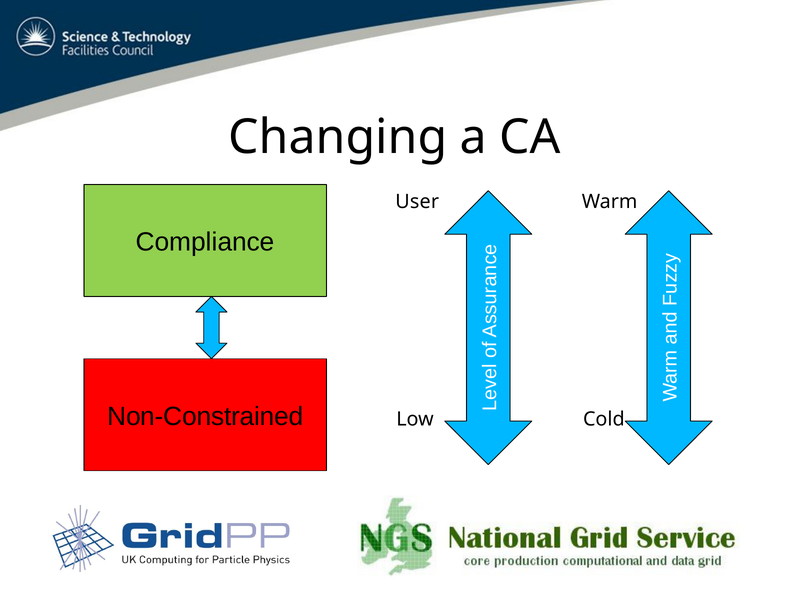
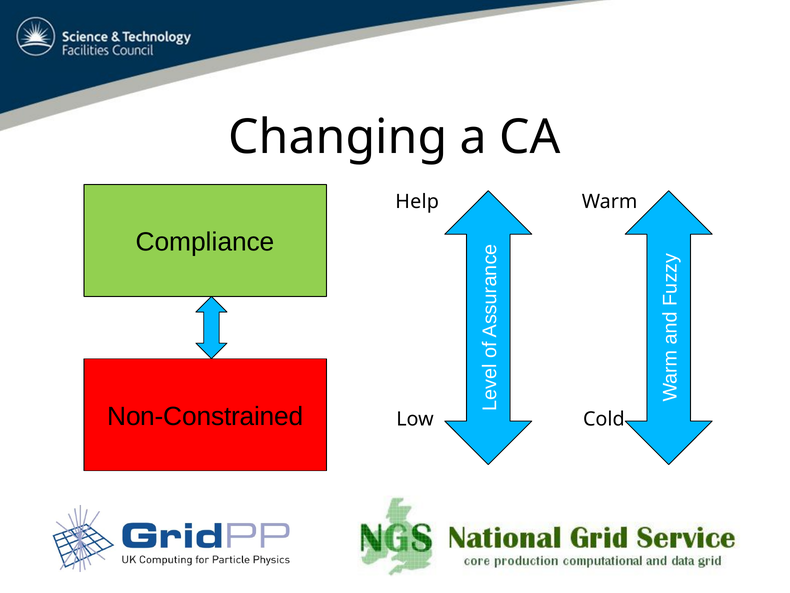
User: User -> Help (417, 201)
